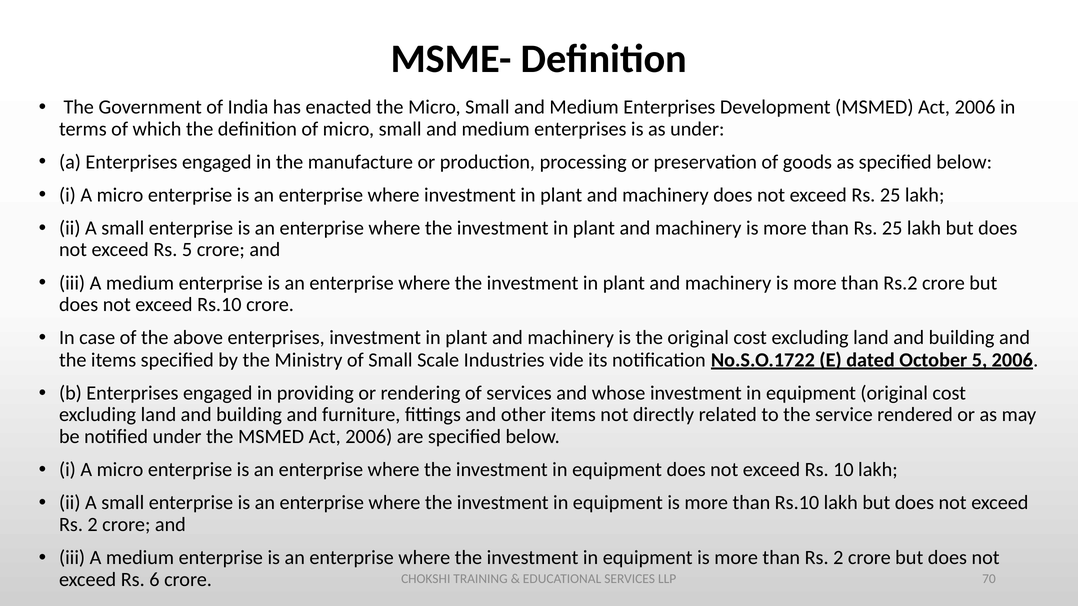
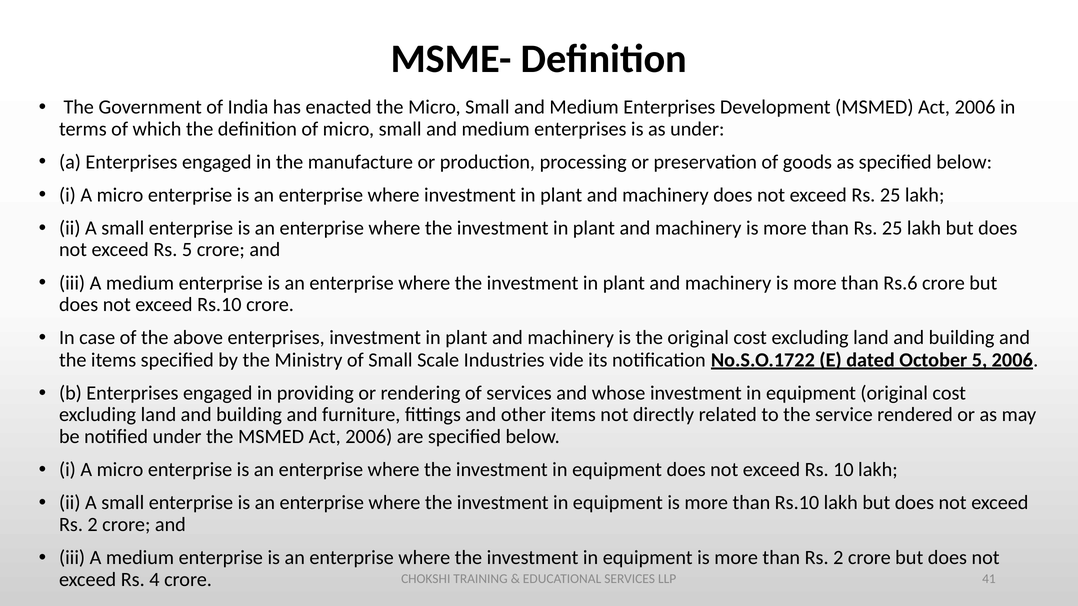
Rs.2: Rs.2 -> Rs.6 (900, 283)
6: 6 -> 4 (154, 580)
70: 70 -> 41 (989, 579)
